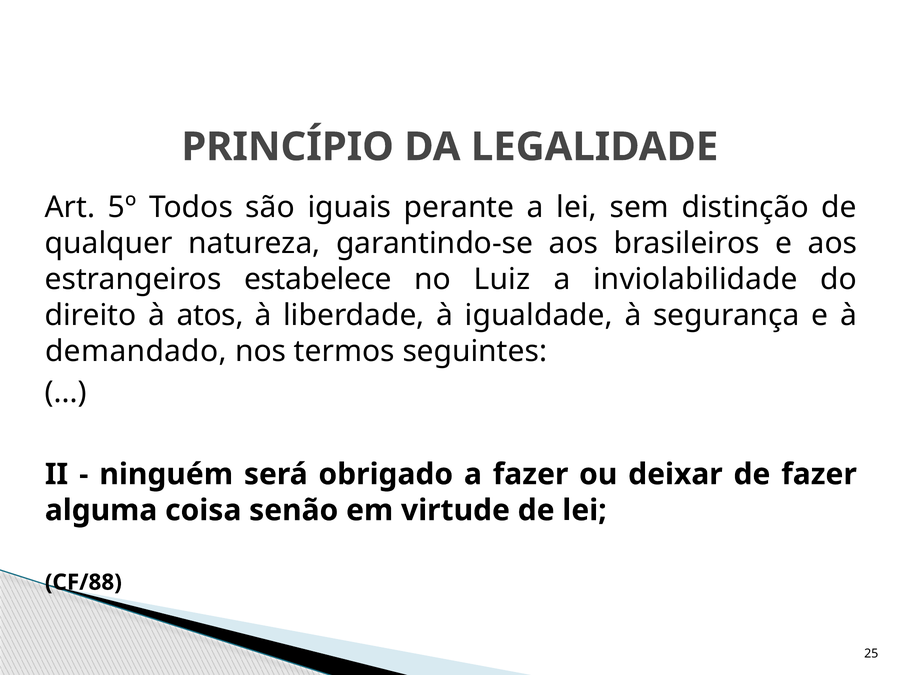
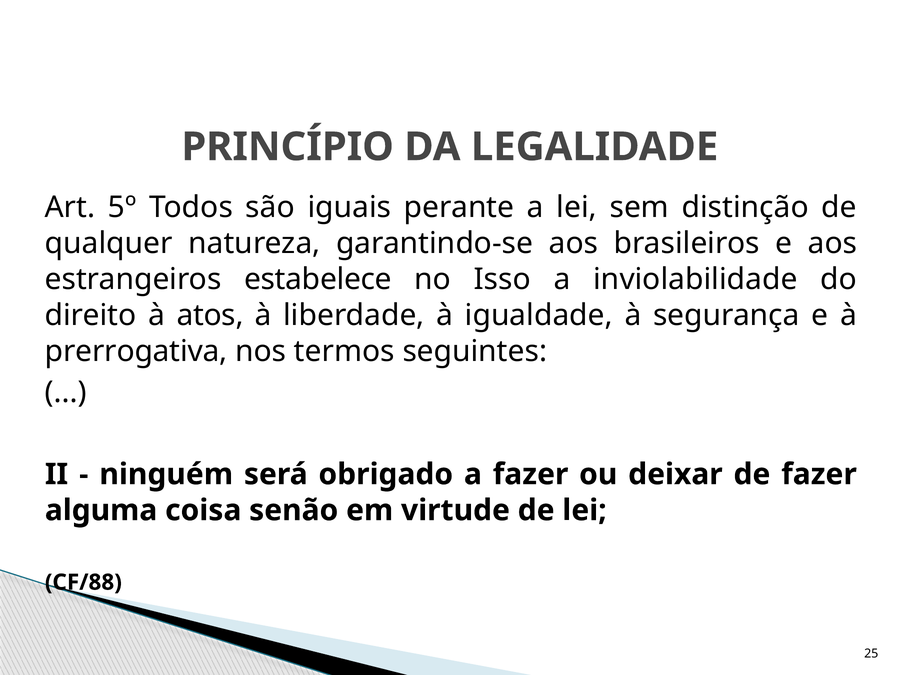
Luiz: Luiz -> Isso (502, 279)
demandado: demandado -> prerrogativa (136, 351)
